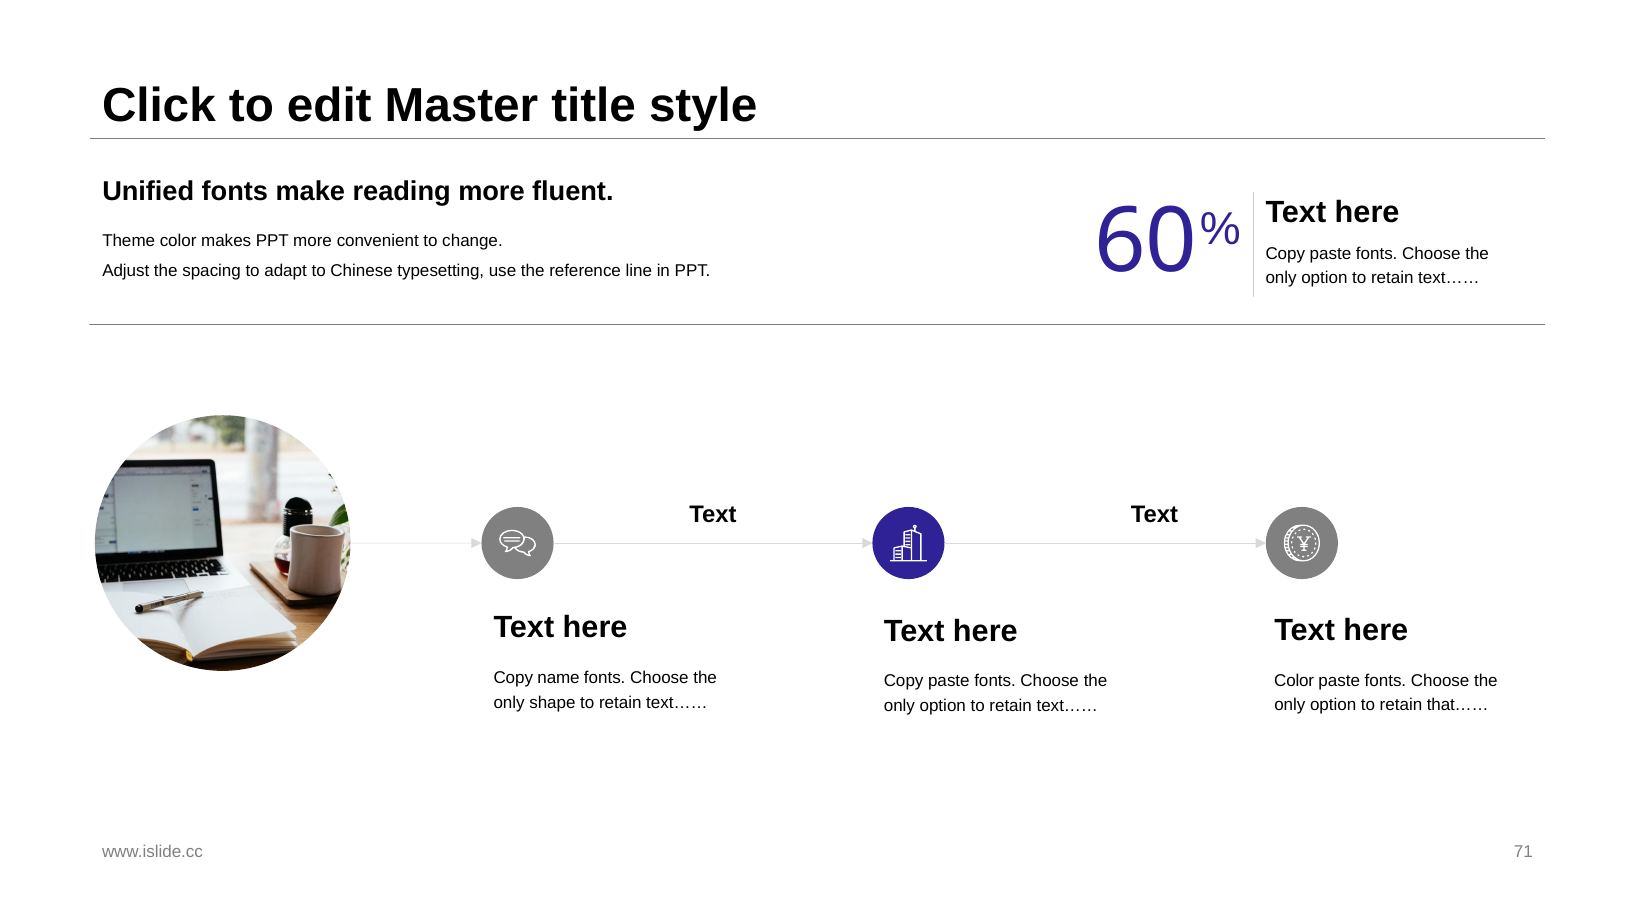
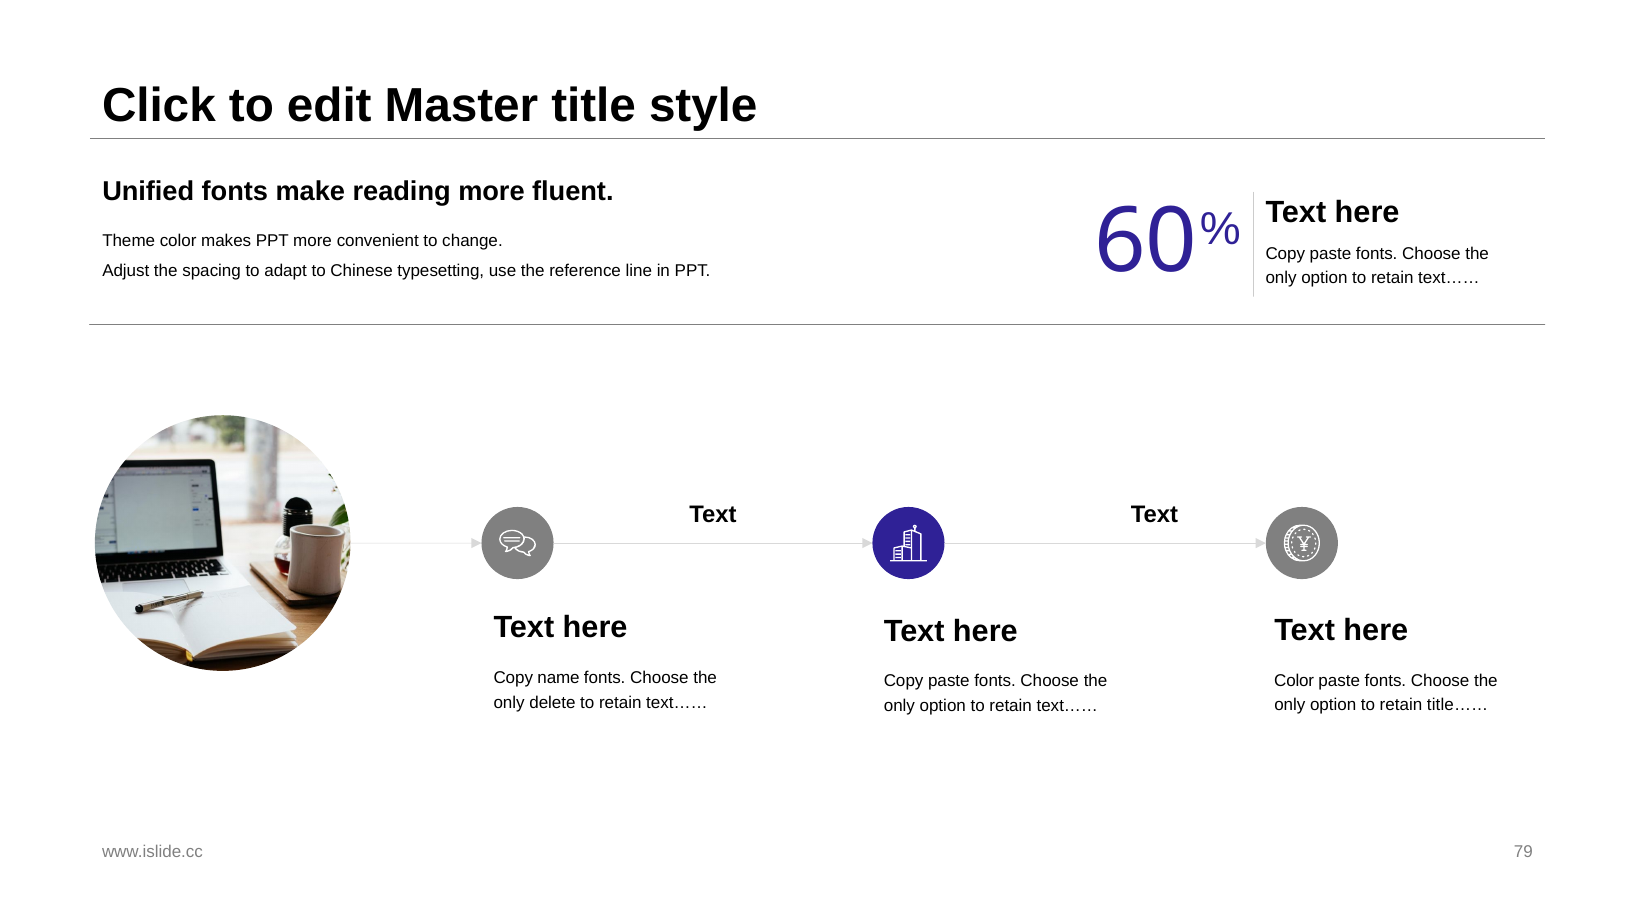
shape: shape -> delete (552, 702)
that……: that…… -> title…… (1458, 705)
71: 71 -> 79 (1523, 852)
